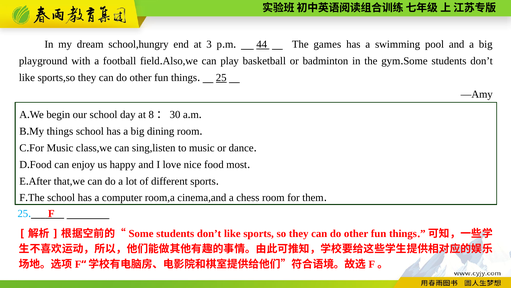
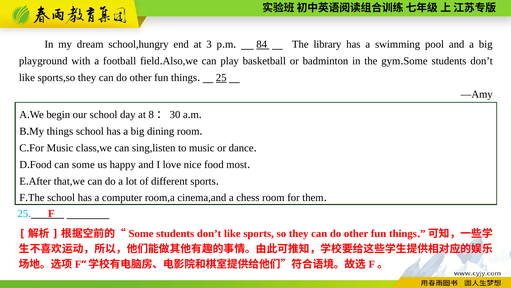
44: 44 -> 84 (262, 44)
games: games -> library (327, 44)
can enjoy: enjoy -> some (83, 164)
